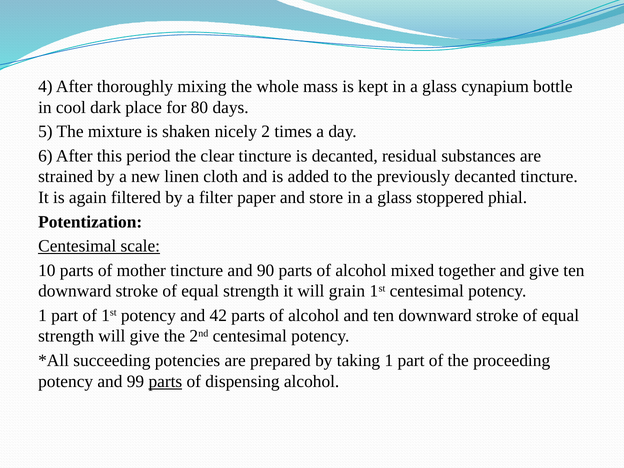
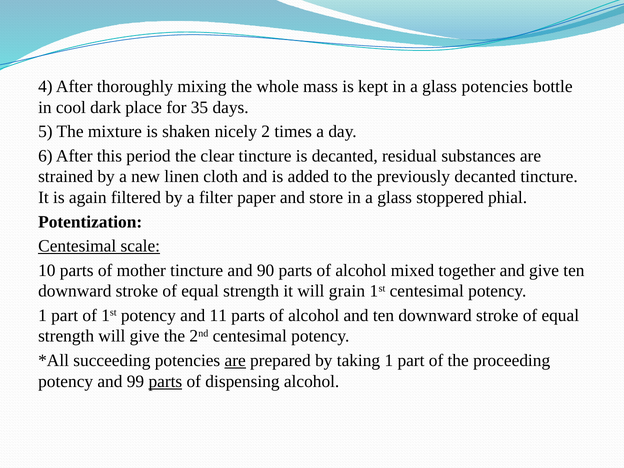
glass cynapium: cynapium -> potencies (495, 87)
80: 80 -> 35 (199, 107)
42: 42 -> 11 (218, 315)
are underline: none -> present (235, 361)
